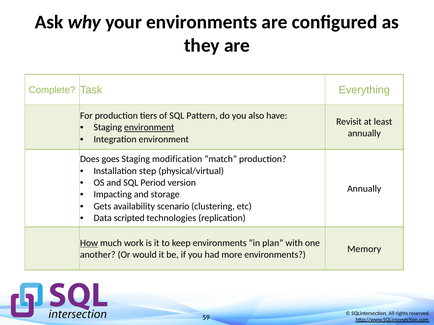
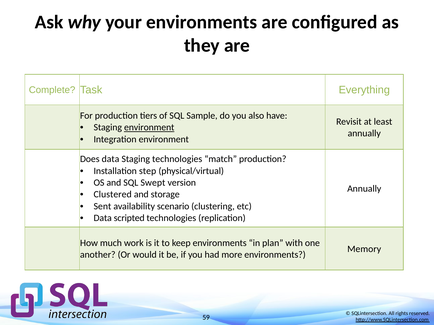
Pattern: Pattern -> Sample (202, 116)
Does goes: goes -> data (111, 159)
Staging modification: modification -> technologies (177, 159)
Period: Period -> Swept (153, 183)
Impacting: Impacting -> Clustered (113, 195)
Gets: Gets -> Sent (102, 207)
How underline: present -> none (89, 243)
